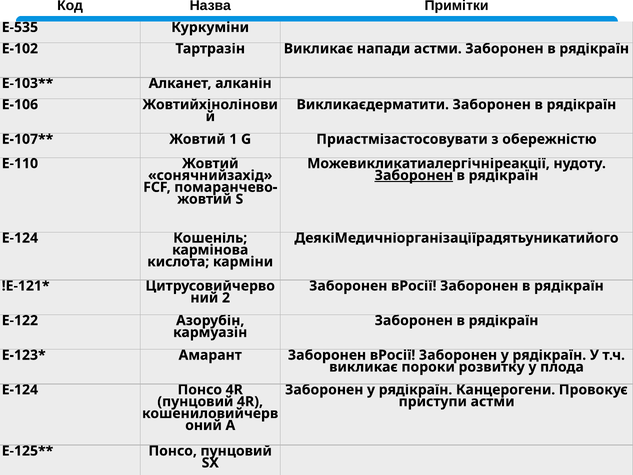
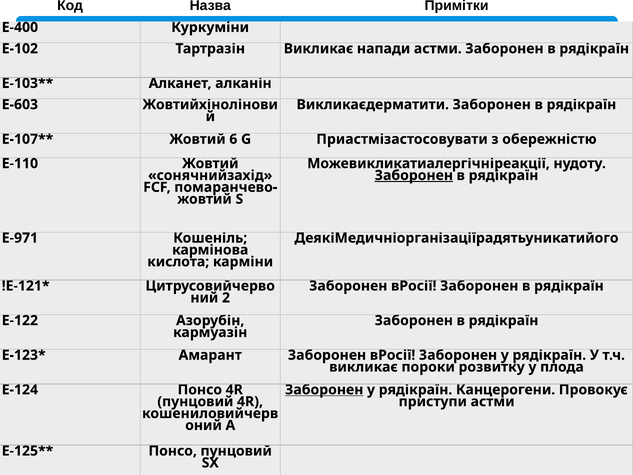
Е-535: Е-535 -> Е-400 (20, 27)
Е-106: Е-106 -> Е-603 (20, 105)
1: 1 -> 6 (233, 139)
Е-124: Е-124 -> Е-971 (20, 238)
Заборонен underline: none -> present (324, 390)
